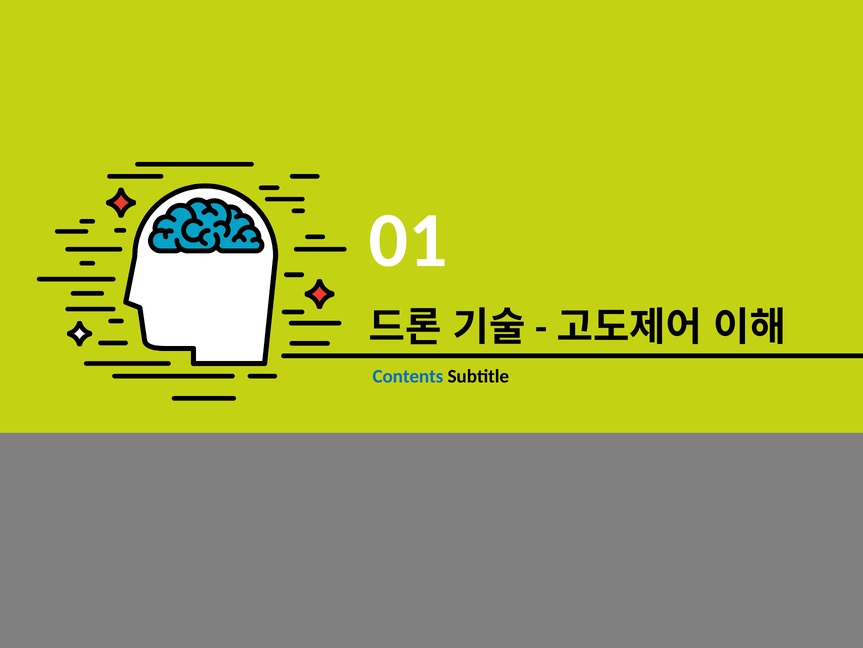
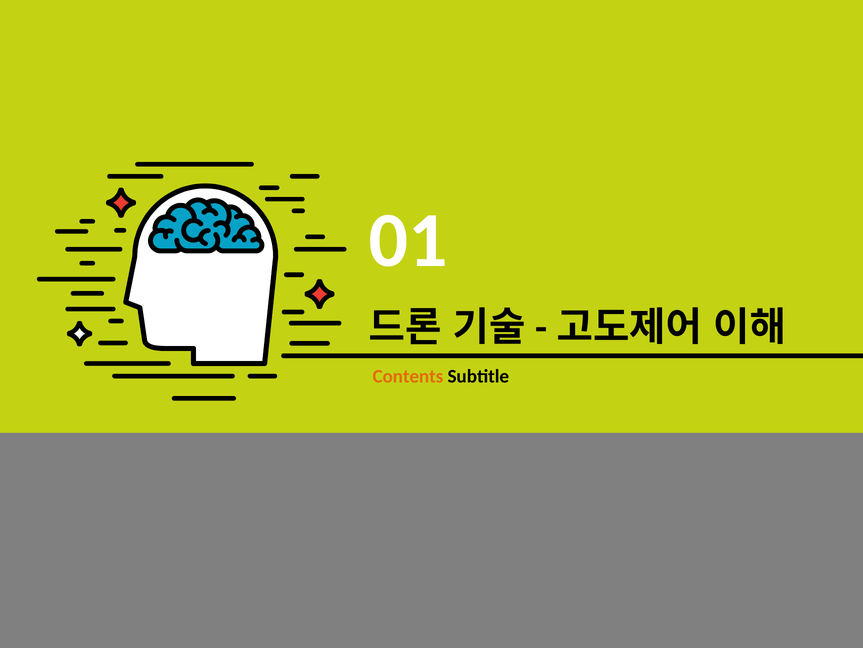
Contents colour: blue -> orange (408, 376)
